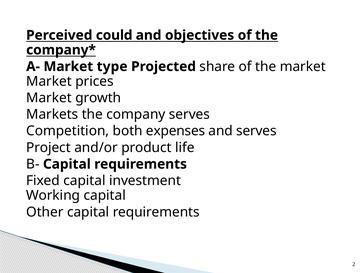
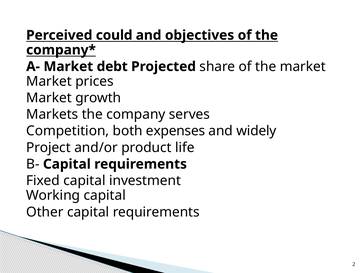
type: type -> debt (112, 67)
and serves: serves -> widely (256, 131)
